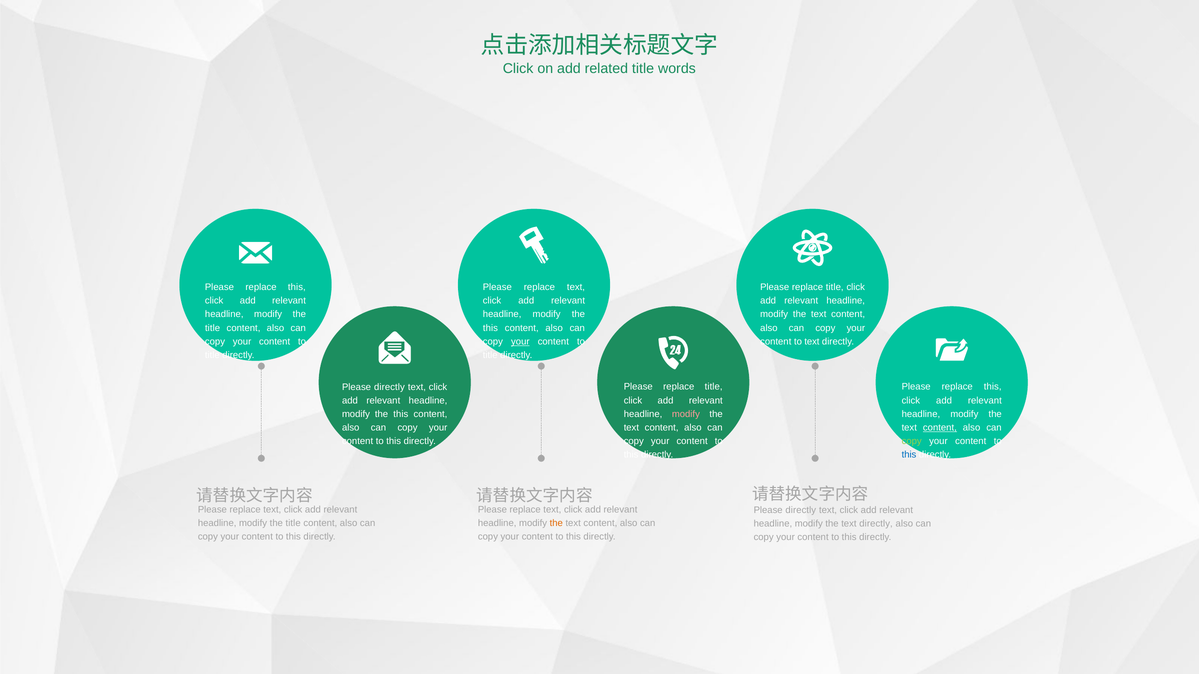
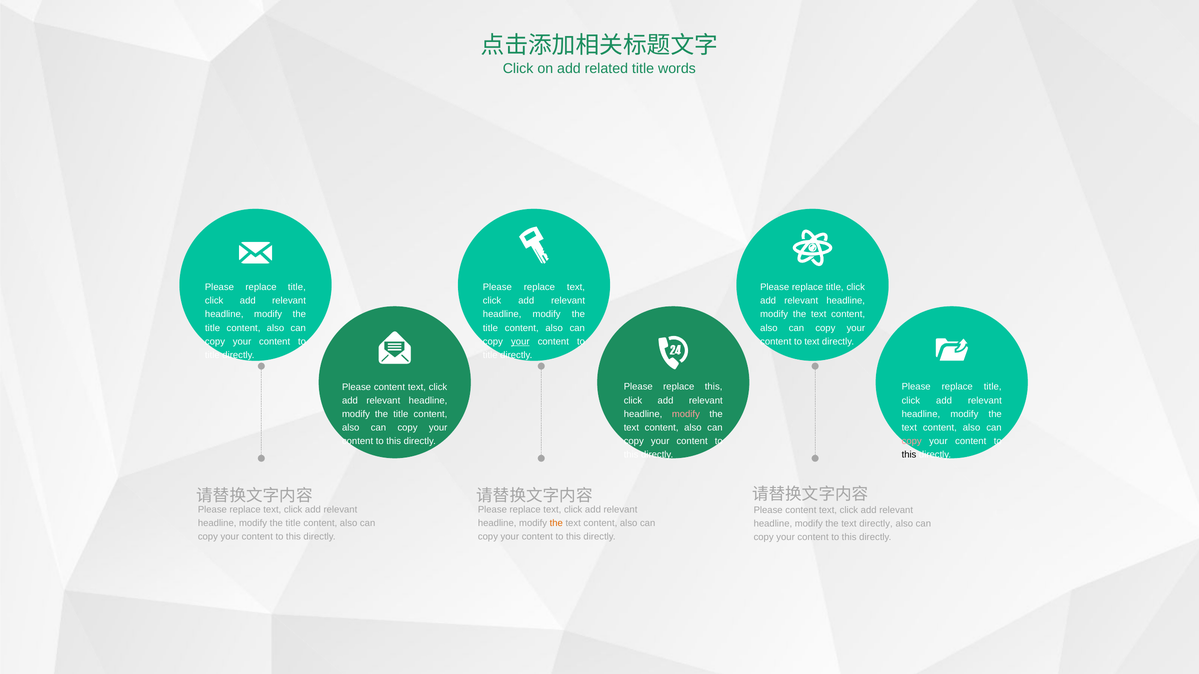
this: this -> title (297, 287)
this: this -> title (490, 328)
directly: directly -> content (389, 387)
title: title -> this (714, 387)
this: this -> title (993, 387)
this: this -> title (401, 414)
content underline: present -> none (940, 428)
copy colour: light green -> pink (912, 441)
this colour: blue -> black (909, 455)
directly: directly -> content (801, 510)
